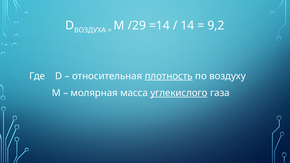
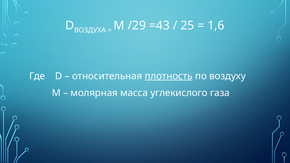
=14: =14 -> =43 (159, 26)
14: 14 -> 25 (187, 26)
9,2: 9,2 -> 1,6 (216, 26)
углекислого underline: present -> none (179, 93)
